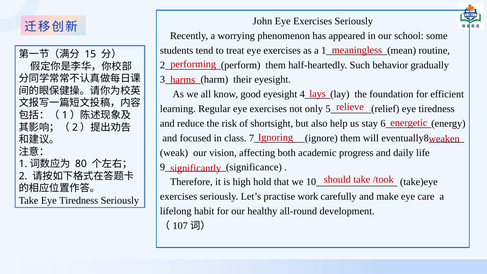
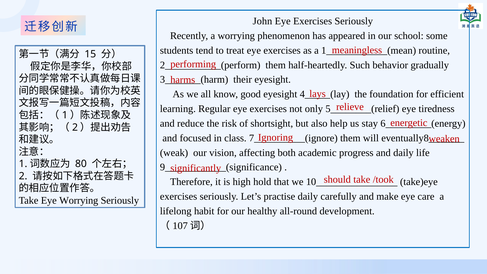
practise work: work -> daily (308, 196)
Take Eye Tiredness: Tiredness -> Worrying (79, 200)
